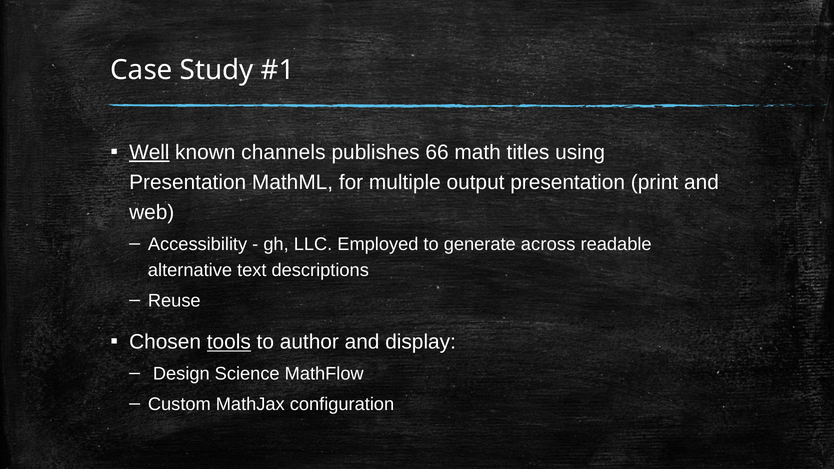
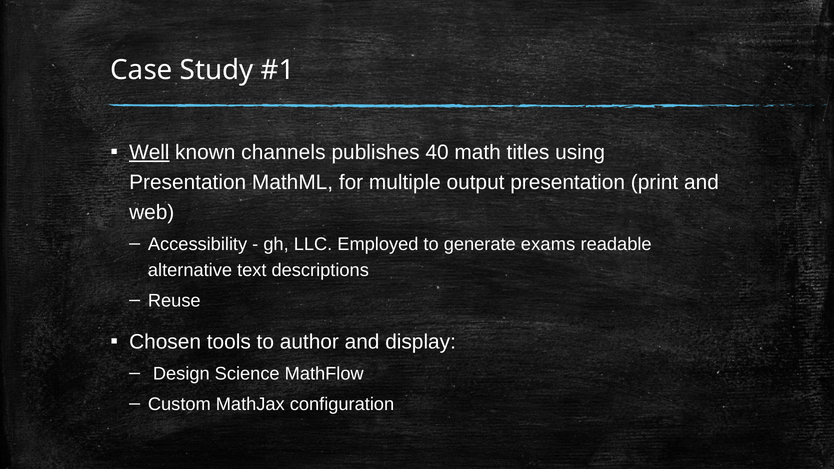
66: 66 -> 40 (437, 152)
across: across -> exams (548, 244)
tools underline: present -> none (229, 342)
